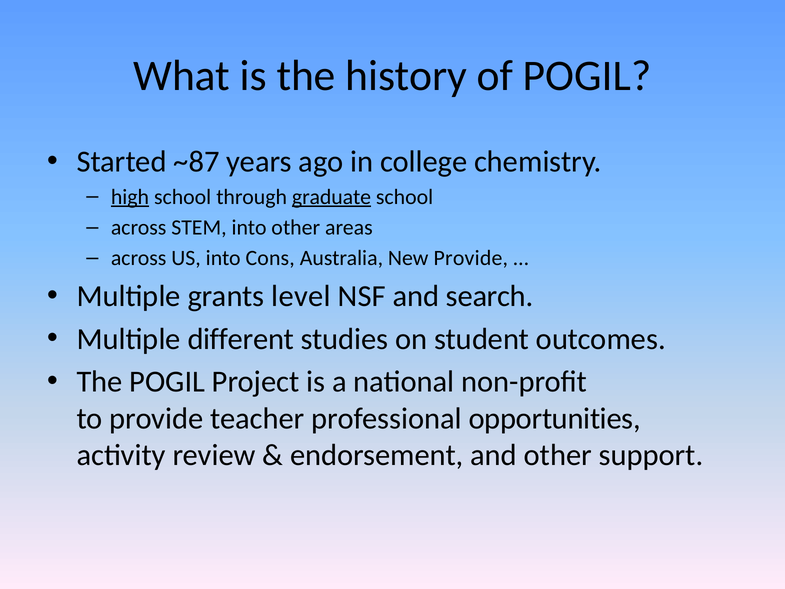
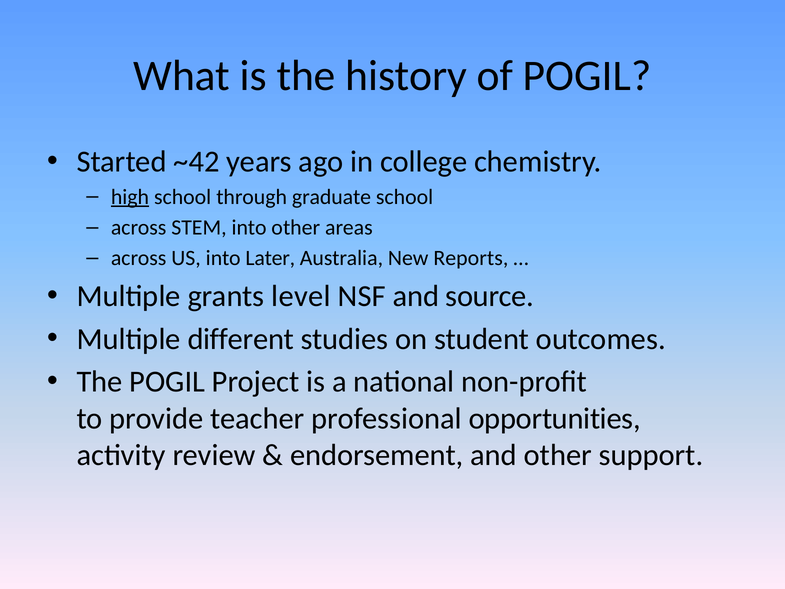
~87: ~87 -> ~42 (197, 162)
graduate underline: present -> none (332, 197)
Cons: Cons -> Later (270, 258)
New Provide: Provide -> Reports (471, 258)
search: search -> source (490, 296)
